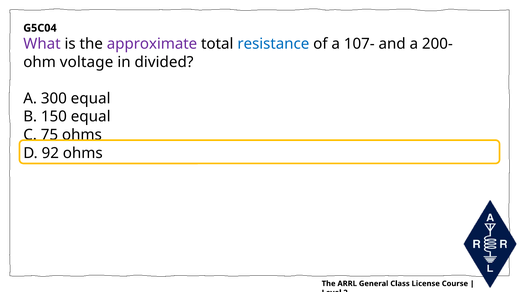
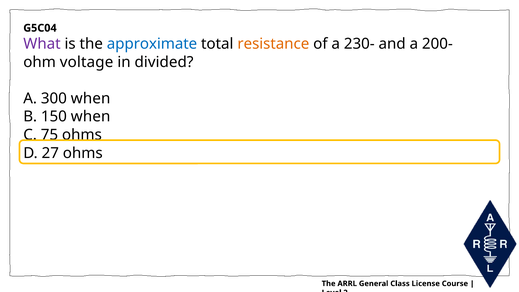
approximate colour: purple -> blue (152, 44)
resistance colour: blue -> orange (273, 44)
107-: 107- -> 230- (359, 44)
300 equal: equal -> when (91, 98)
150 equal: equal -> when (91, 117)
92: 92 -> 27 (50, 153)
